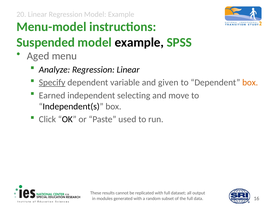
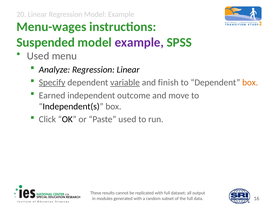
Menu-model: Menu-model -> Menu-wages (51, 27)
example colour: black -> purple (139, 42)
Aged: Aged -> Used (38, 56)
variable underline: none -> present (125, 82)
given: given -> finish (168, 82)
selecting: selecting -> outcome (134, 95)
